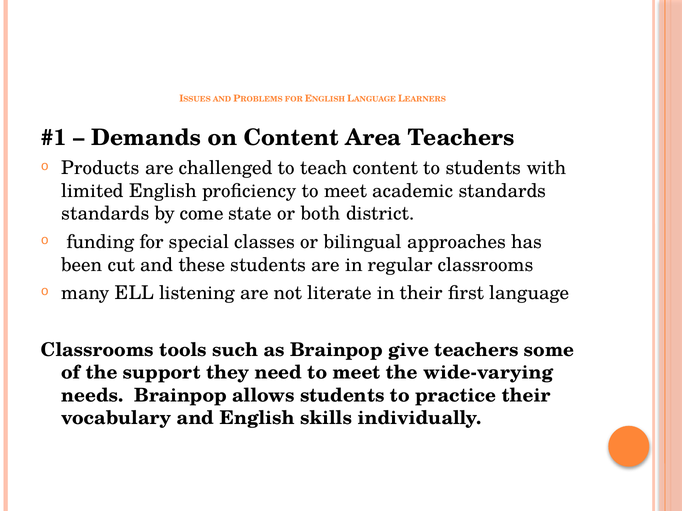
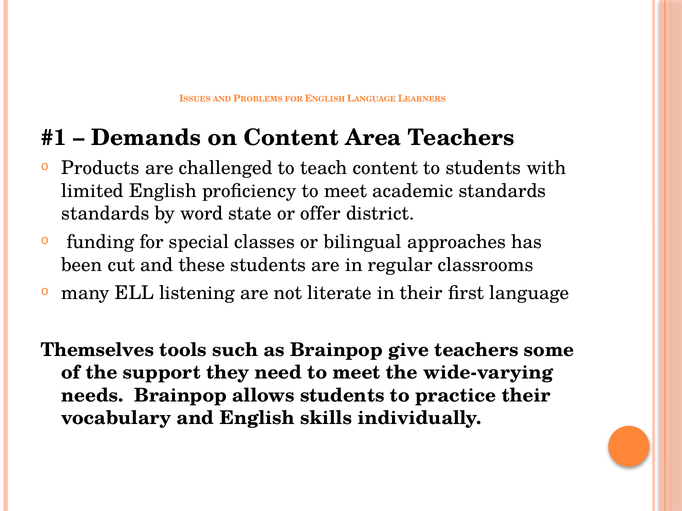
come: come -> word (202, 214)
both: both -> offer (321, 214)
Classrooms: Classrooms -> Themselves (97, 350)
